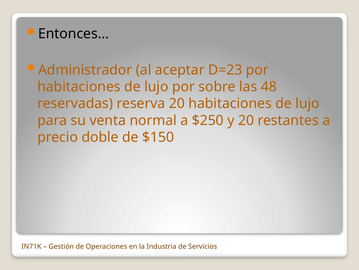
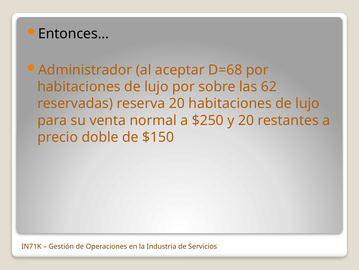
D=23: D=23 -> D=68 (225, 70)
48: 48 -> 62 (269, 87)
